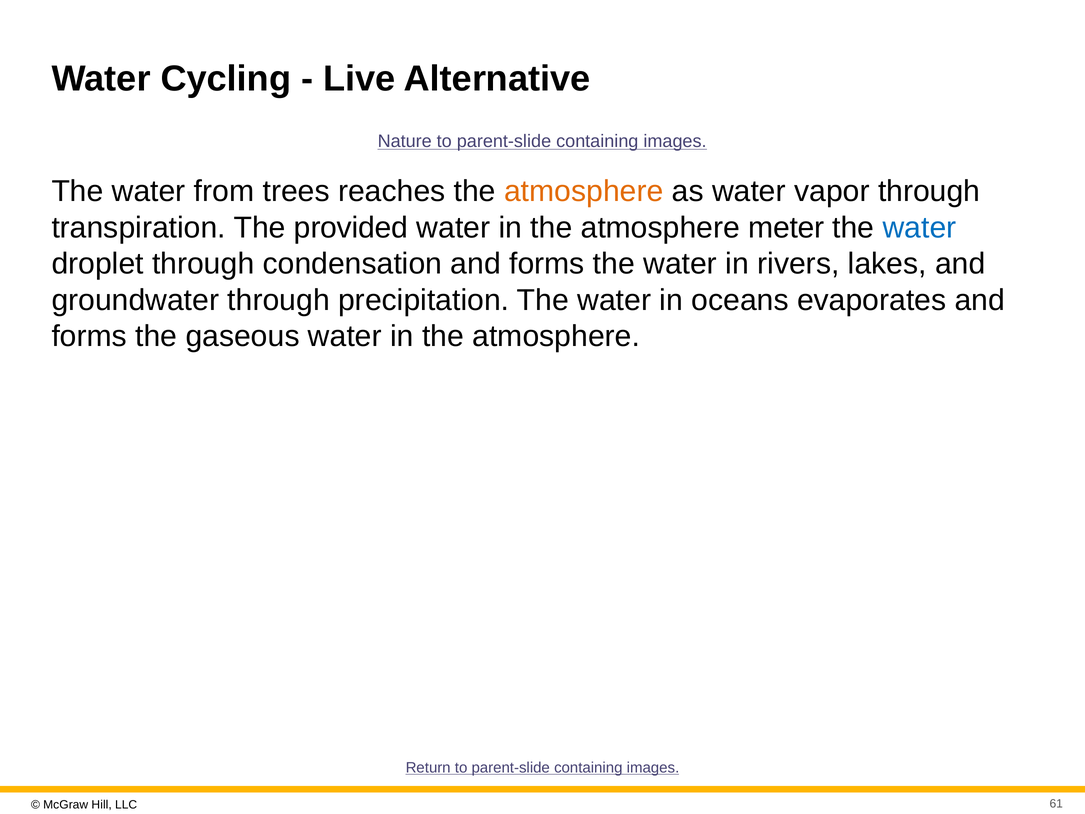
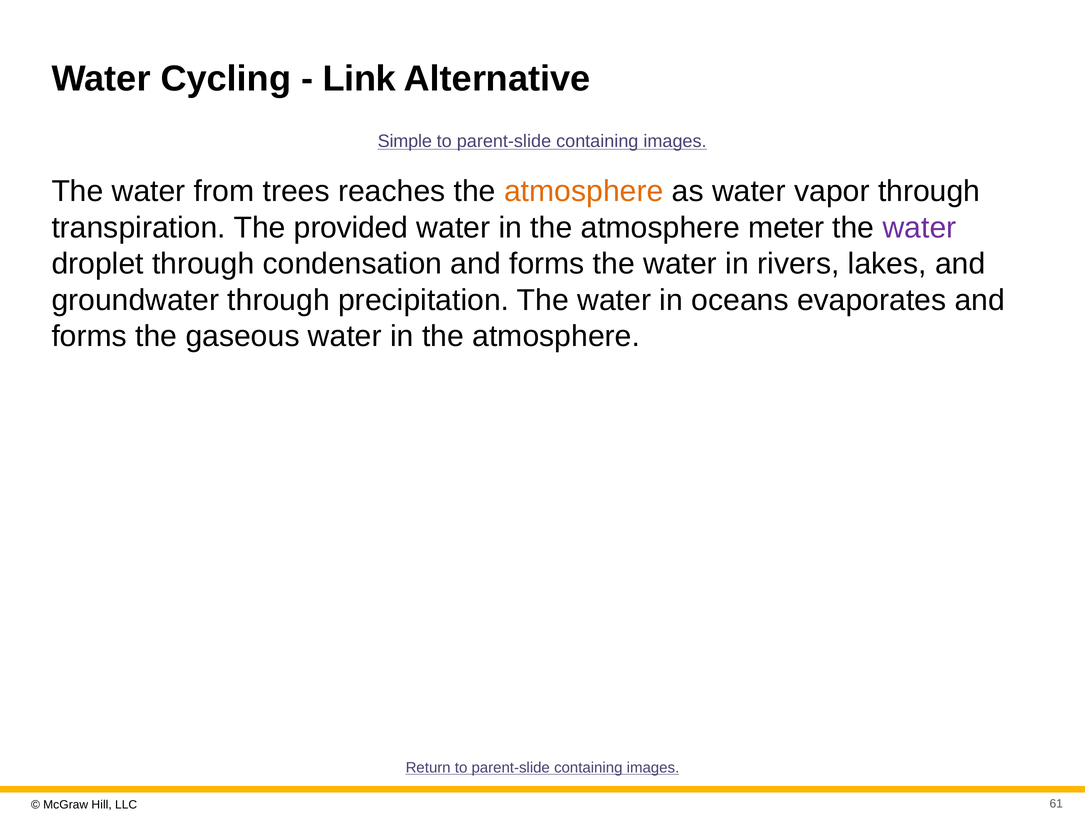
Live: Live -> Link (359, 79)
Nature: Nature -> Simple (405, 141)
water colour: blue -> purple (919, 228)
